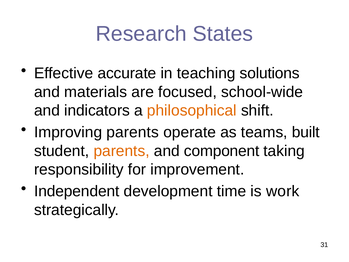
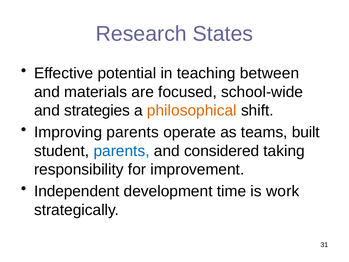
accurate: accurate -> potential (127, 73)
solutions: solutions -> between (270, 73)
indicators: indicators -> strategies (97, 110)
parents colour: orange -> blue (122, 151)
component: component -> considered (222, 151)
